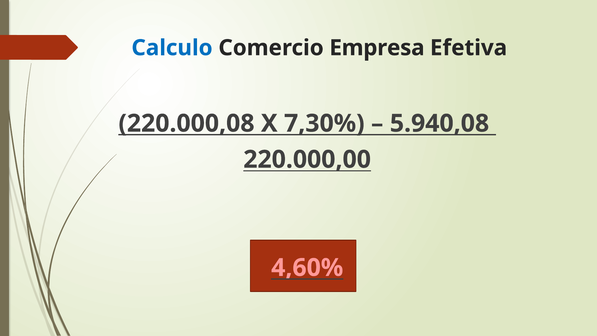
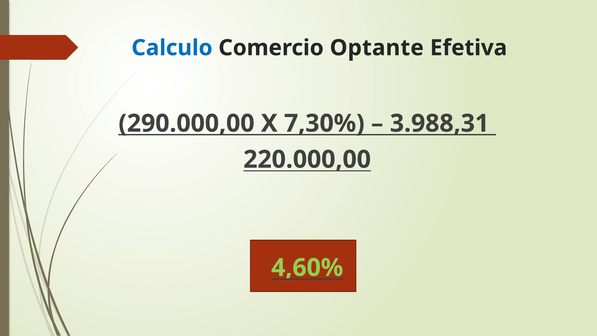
Empresa: Empresa -> Optante (377, 48)
220.000,08: 220.000,08 -> 290.000,00 (186, 123)
5.940,08: 5.940,08 -> 3.988,31 (440, 123)
4,60% colour: pink -> light green (307, 268)
